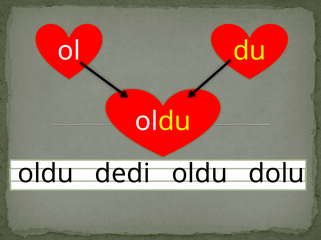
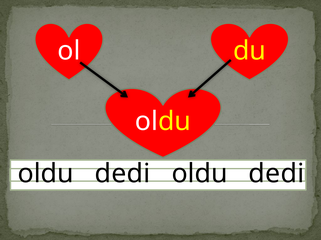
dolu: dolu -> dedi (276, 174)
